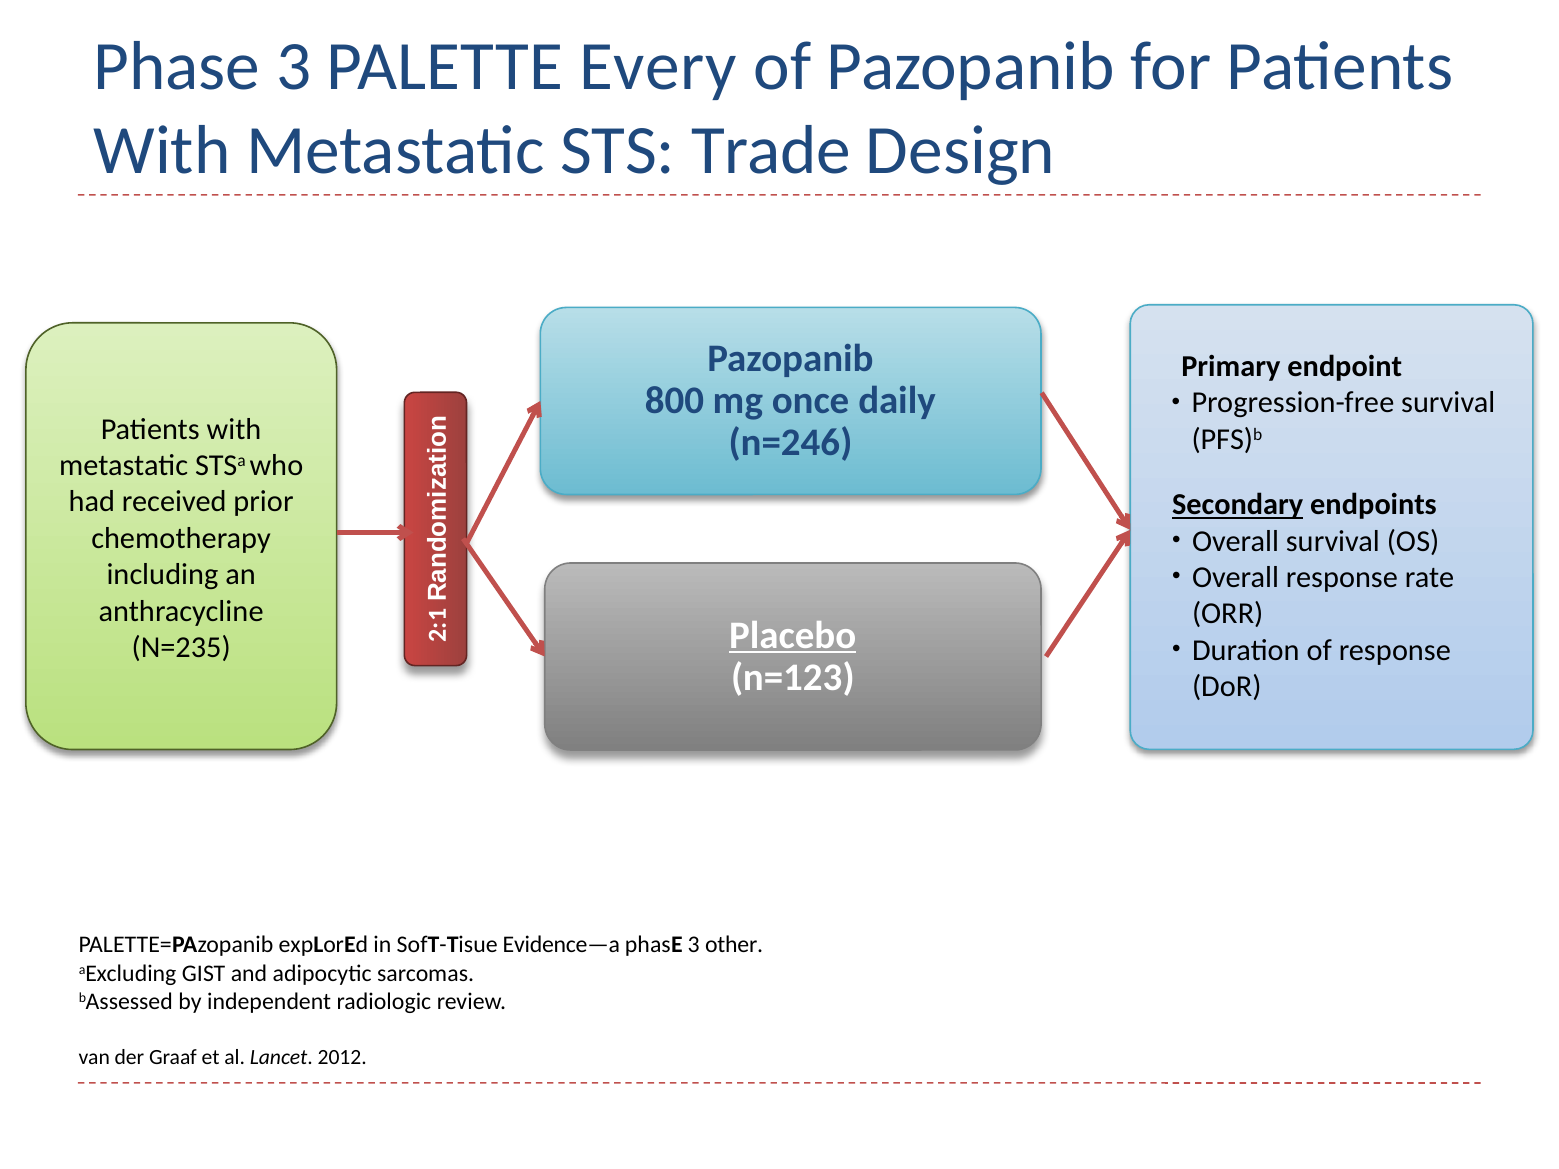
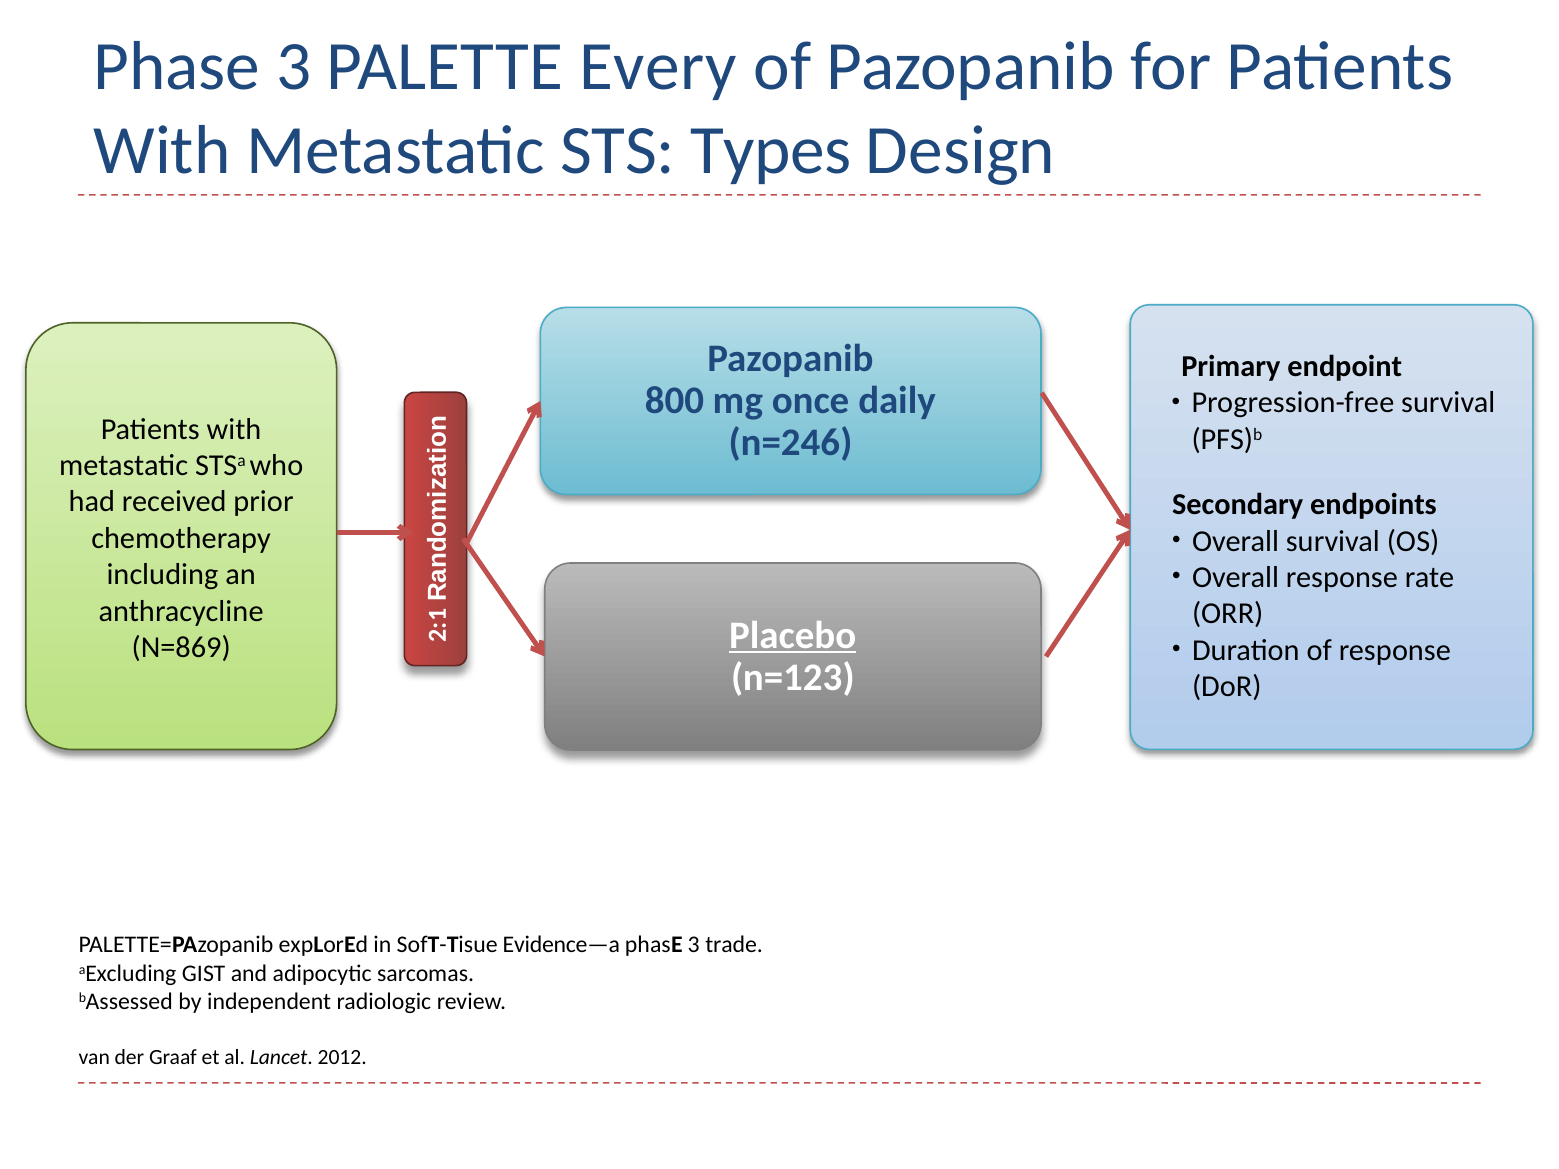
Trade: Trade -> Types (771, 150)
Secondary underline: present -> none (1238, 505)
N=235: N=235 -> N=869 (181, 648)
other: other -> trade (734, 945)
